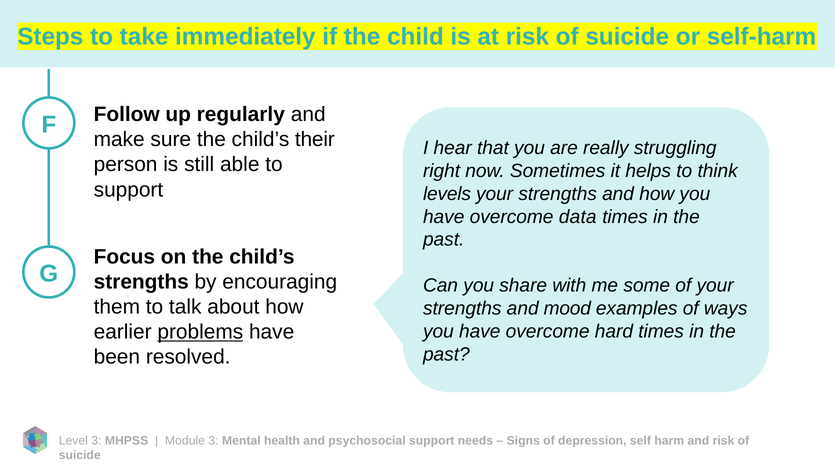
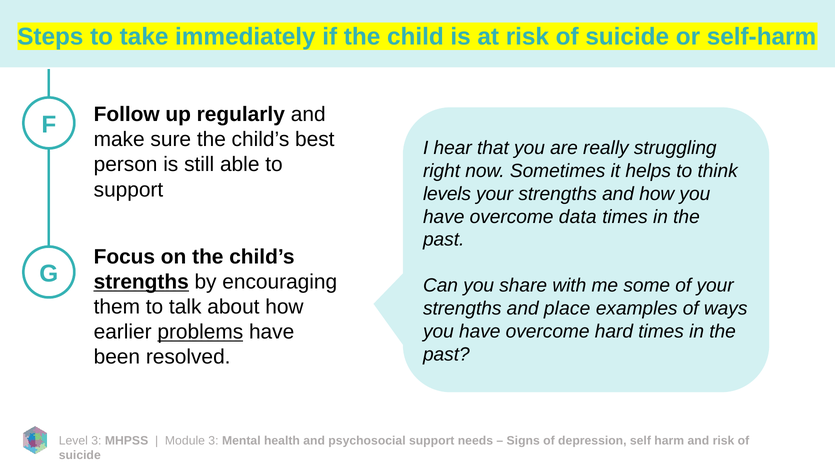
their: their -> best (315, 140)
strengths underline: none -> present (141, 282)
mood: mood -> place (567, 309)
